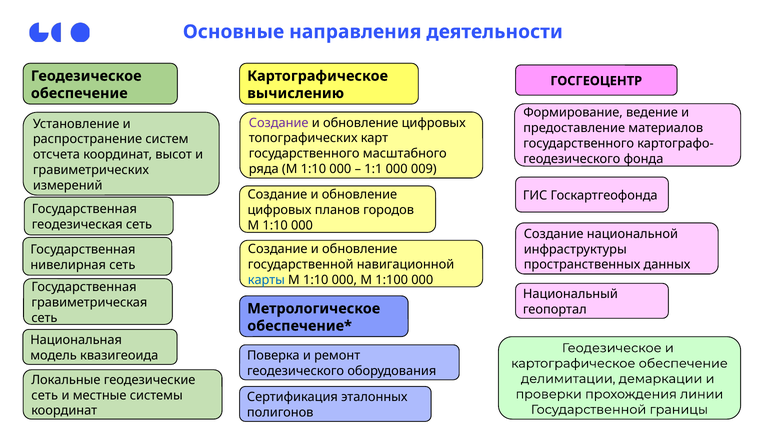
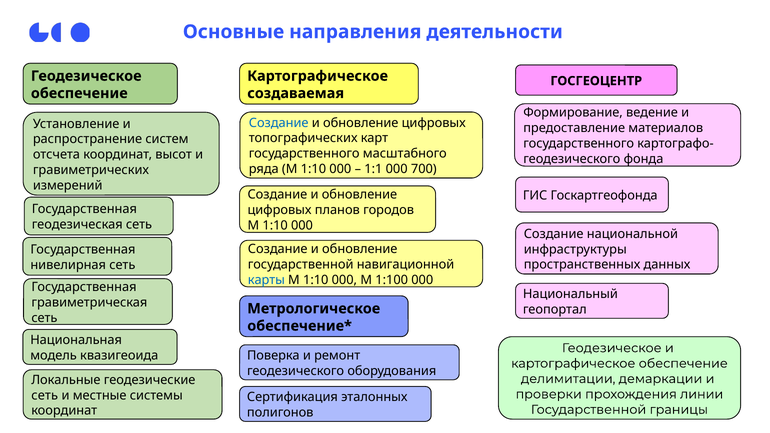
вычислению: вычислению -> создаваемая (296, 93)
Создание colour: purple -> blue (279, 123)
009: 009 -> 700 (424, 169)
